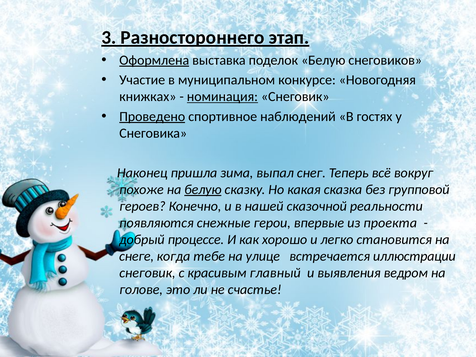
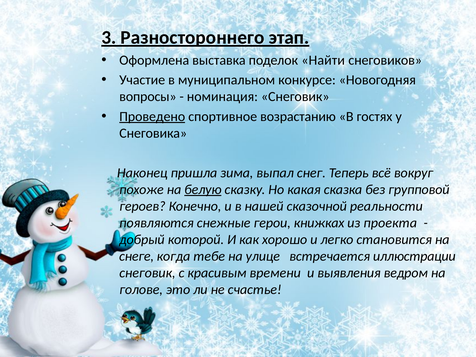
Оформлена underline: present -> none (154, 60)
поделок Белую: Белую -> Найти (323, 60)
книжках: книжках -> вопросы (148, 97)
номинация underline: present -> none (222, 97)
наблюдений: наблюдений -> возрастанию (298, 116)
впервые: впервые -> книжках (319, 223)
процессе: процессе -> которой (196, 239)
главный: главный -> времени (275, 273)
